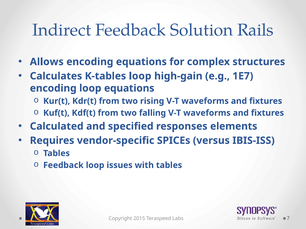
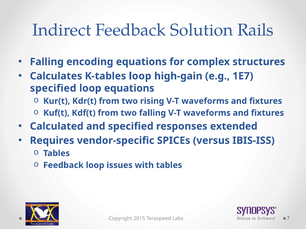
Allows: Allows -> Falling (47, 62)
encoding: encoding -> specified (53, 88)
elements: elements -> extended (234, 127)
